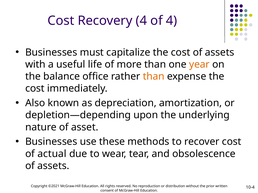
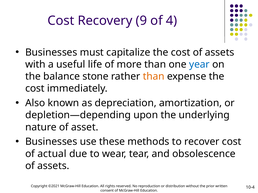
Recovery 4: 4 -> 9 (141, 21)
year colour: orange -> blue (199, 65)
office: office -> stone (96, 77)
